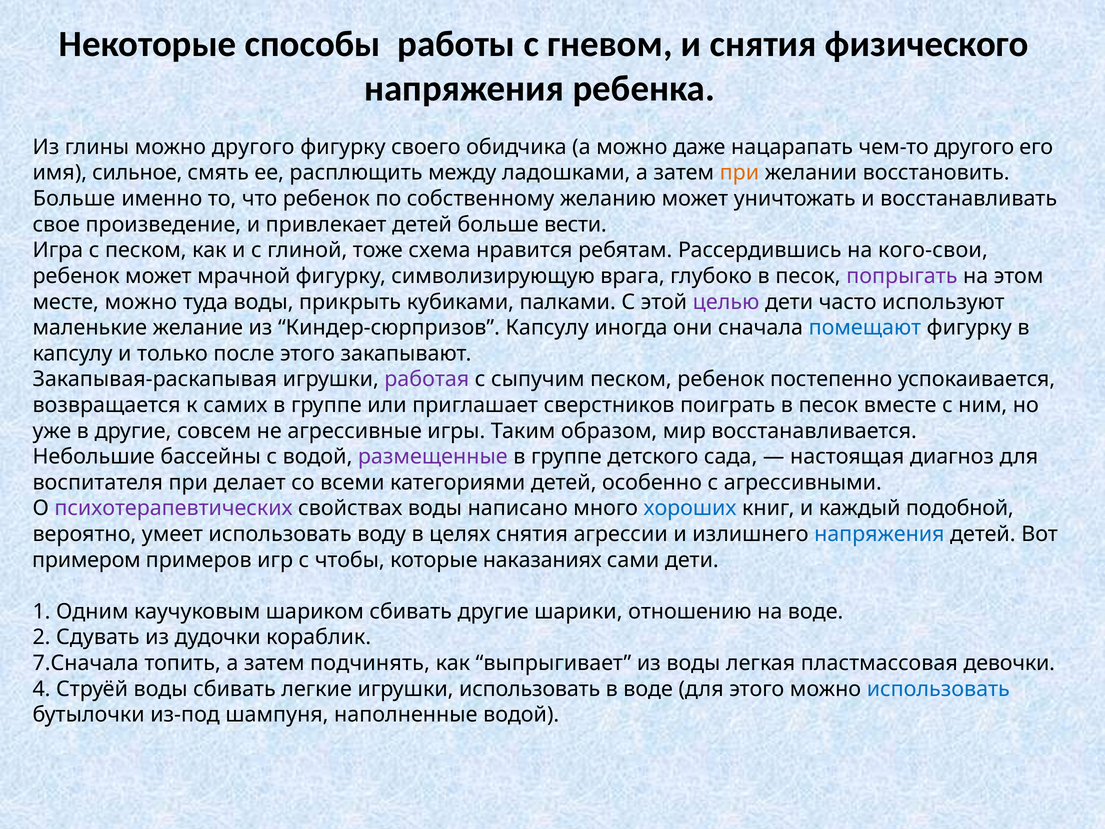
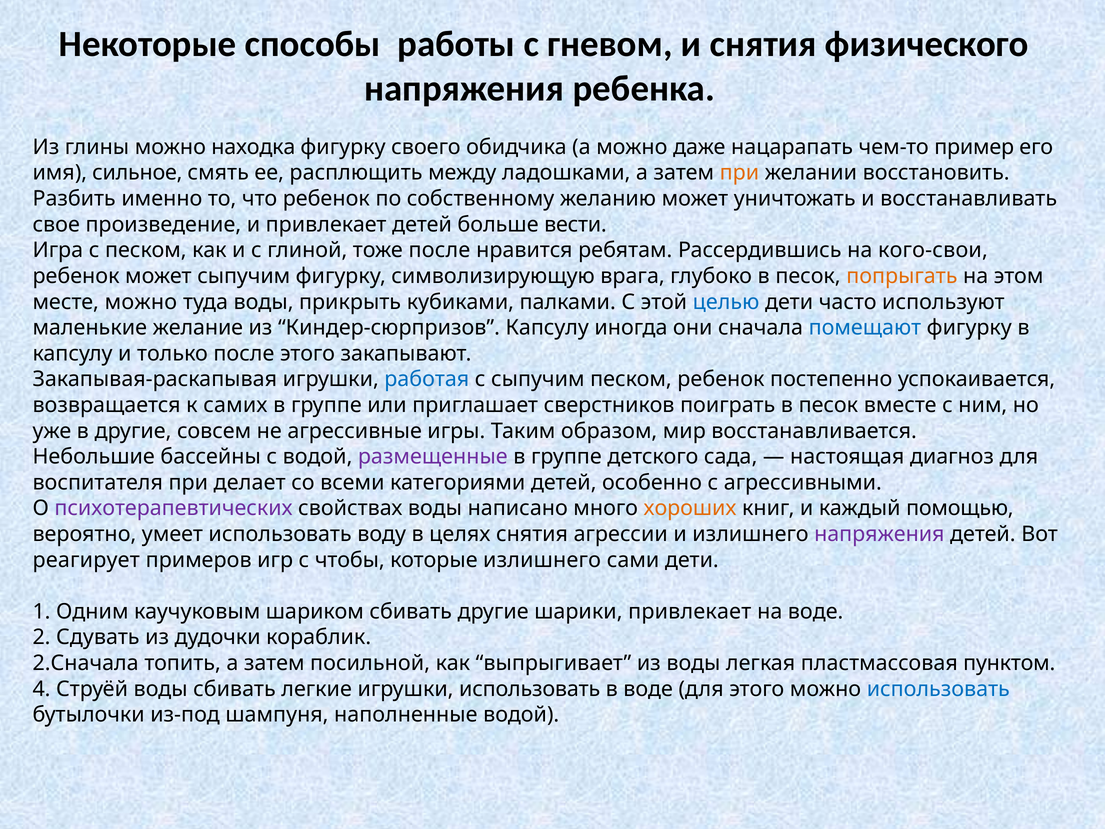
можно другого: другого -> находка (253, 147)
чем-то другого: другого -> пример (974, 147)
Больше: Больше -> Разбить (74, 199)
тоже схема: схема -> после (439, 250)
может мрачной: мрачной -> сыпучим (244, 276)
попрыгать colour: purple -> orange (902, 276)
целью colour: purple -> blue (726, 302)
работая colour: purple -> blue (427, 379)
хороших colour: blue -> orange (690, 508)
подобной: подобной -> помощью (960, 508)
напряжения colour: blue -> purple (879, 534)
примером: примером -> реагирует (86, 560)
которые наказаниях: наказаниях -> излишнего (542, 560)
шарики отношению: отношению -> привлекает (690, 611)
7.Сначала: 7.Сначала -> 2.Сначала (86, 663)
подчинять: подчинять -> посильной (370, 663)
девочки: девочки -> пунктом (1009, 663)
